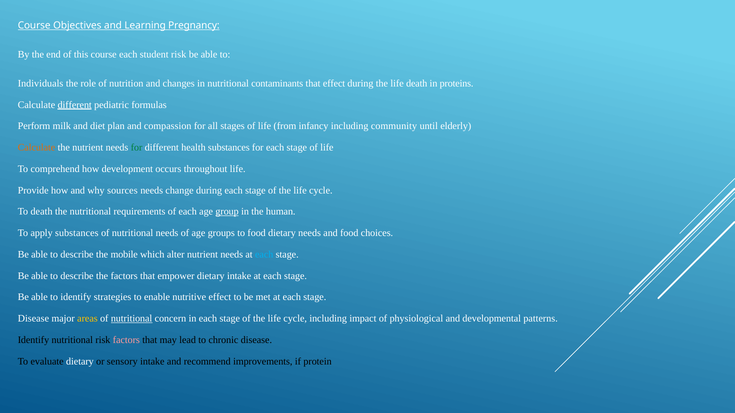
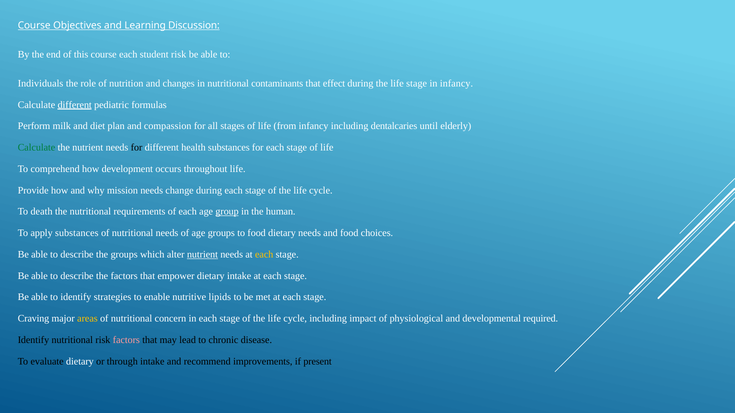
Pregnancy: Pregnancy -> Discussion (194, 25)
life death: death -> stage (417, 83)
in proteins: proteins -> infancy (456, 83)
community: community -> dentalcaries (394, 126)
Calculate colour: orange -> green (36, 148)
for colour: green -> black (137, 148)
sources: sources -> mission (122, 190)
the mobile: mobile -> groups (124, 255)
nutrient underline: none -> present (202, 255)
each colour: light blue -> yellow (264, 255)
nutritive effect: effect -> lipids (220, 297)
Disease: Disease -> Craving (33, 319)
nutritional underline: present -> none (132, 319)
patterns: patterns -> required (541, 319)
sensory: sensory -> through (122, 362)
protein: protein -> present (318, 362)
